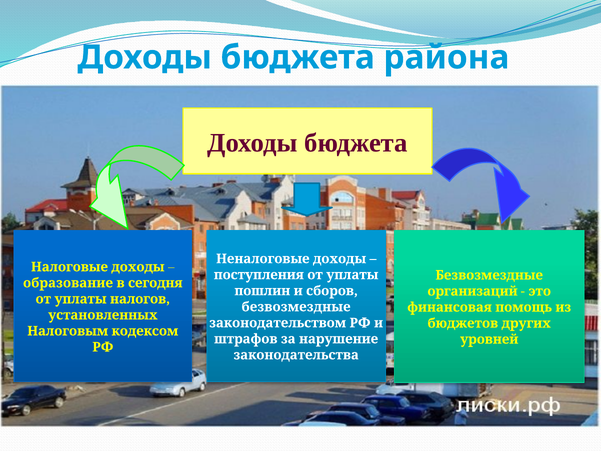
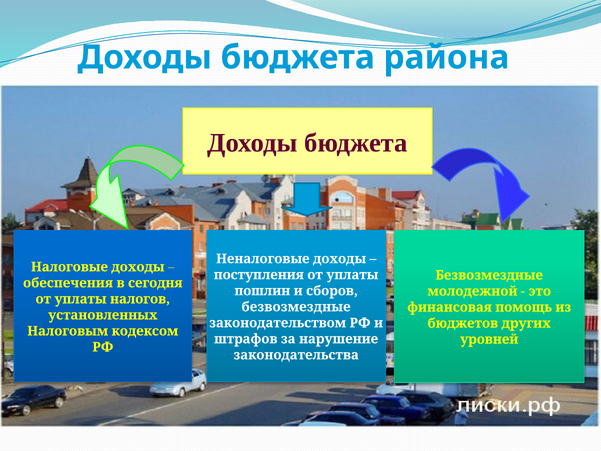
образование: образование -> обеспечения (68, 283)
организаций: организаций -> молодежной (472, 291)
